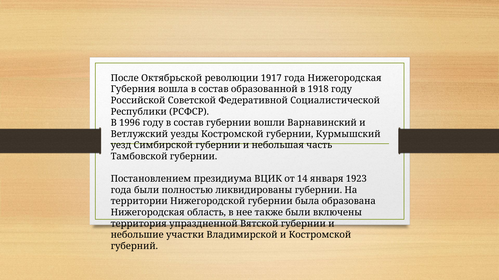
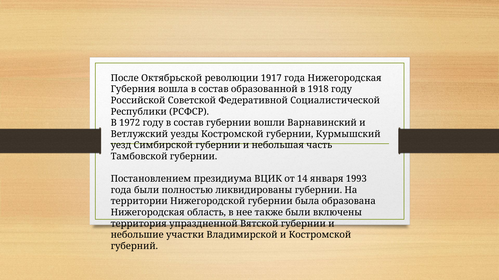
1996: 1996 -> 1972 (130, 123)
1923: 1923 -> 1993 (356, 179)
